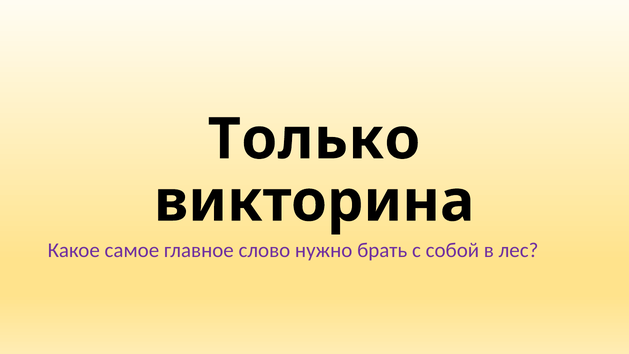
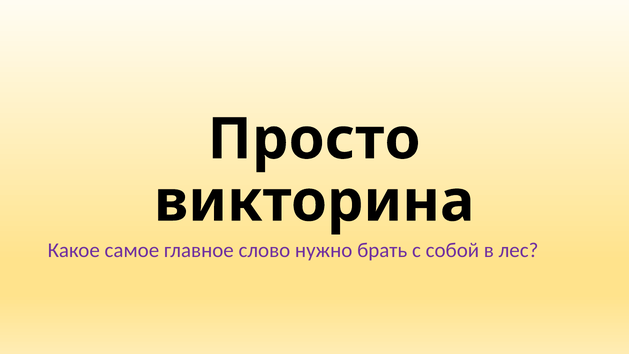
Только: Только -> Просто (314, 139)
